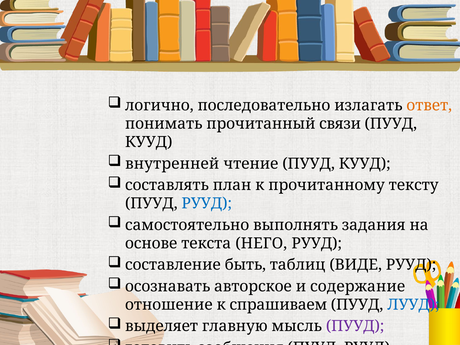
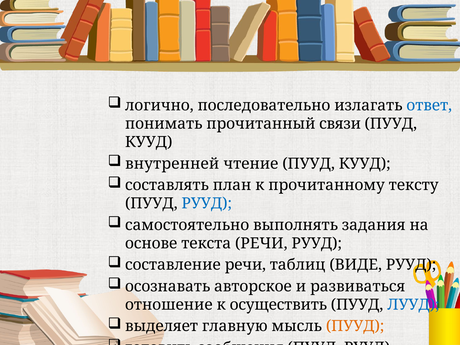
ответ colour: orange -> blue (429, 105)
текста НЕГО: НЕГО -> РЕЧИ (261, 243)
составление быть: быть -> речи (245, 265)
содержание: содержание -> развиваться (358, 286)
спрашиваем: спрашиваем -> осуществить (278, 305)
ПУУД colour: purple -> orange (355, 326)
